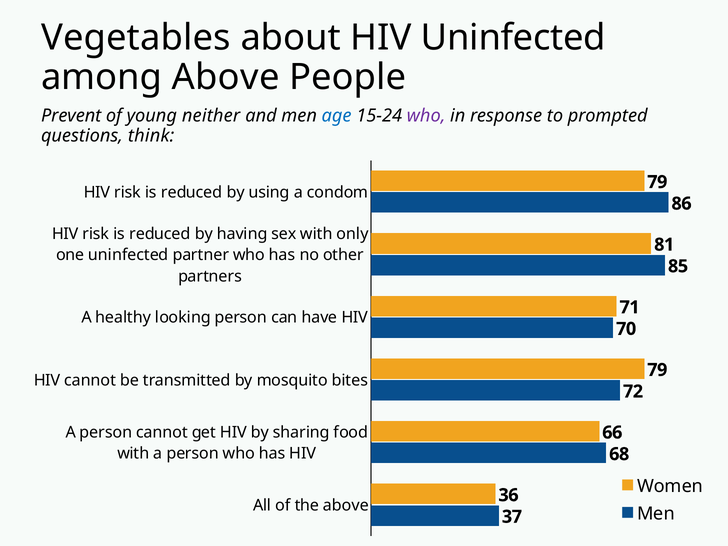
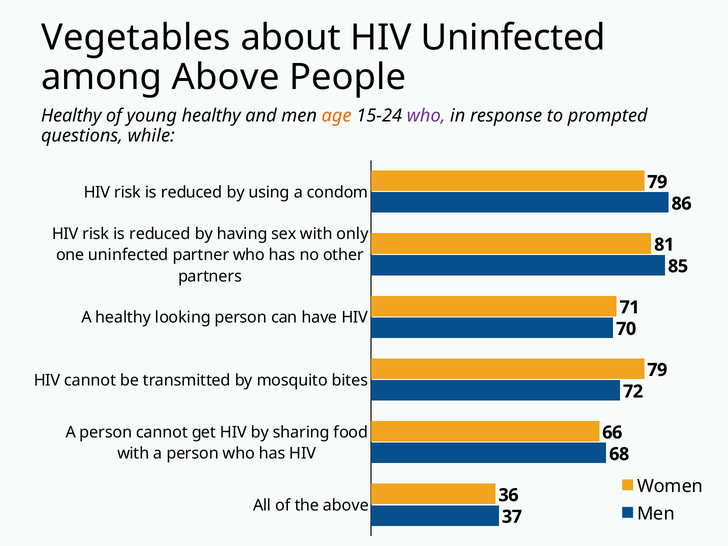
Prevent: Prevent -> Healthy (71, 116)
young neither: neither -> healthy (211, 116)
age colour: blue -> orange (337, 116)
think: think -> while (151, 135)
